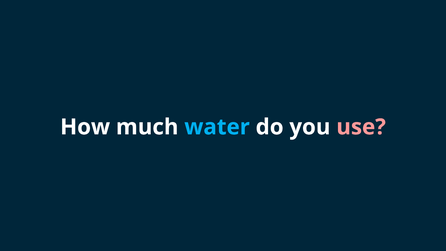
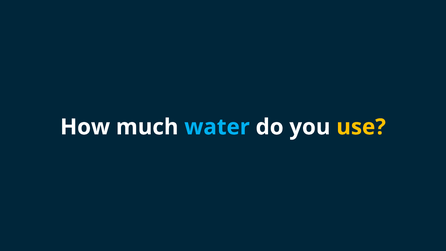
use colour: pink -> yellow (361, 127)
